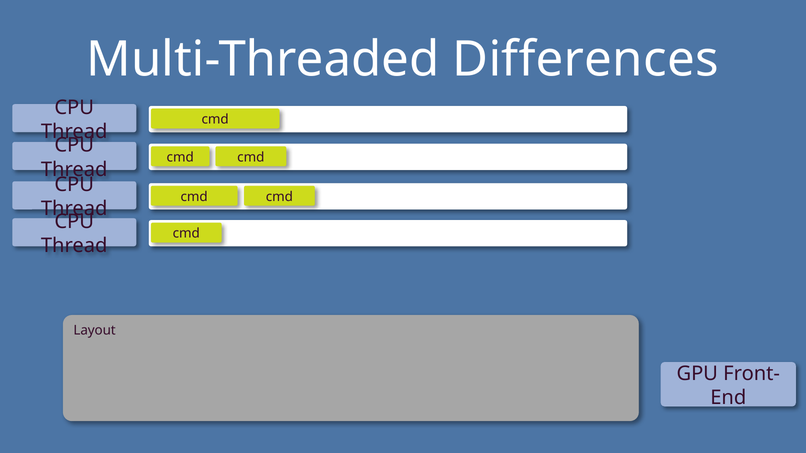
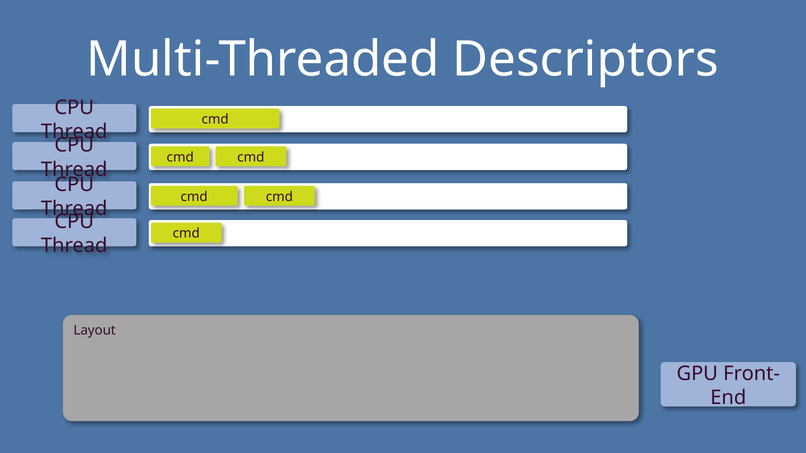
Differences: Differences -> Descriptors (586, 59)
